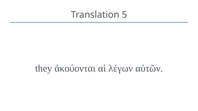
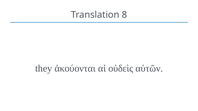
5: 5 -> 8 (124, 15)
λέγων: λέγων -> οὐδεὶς (121, 69)
